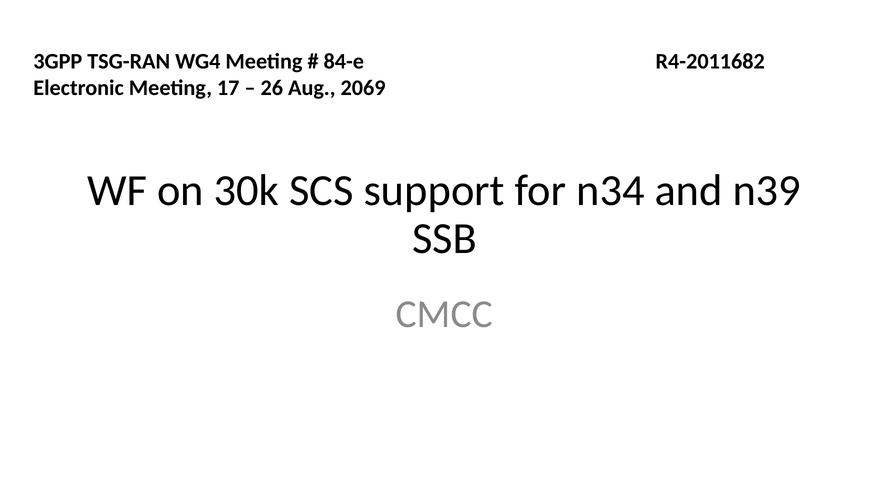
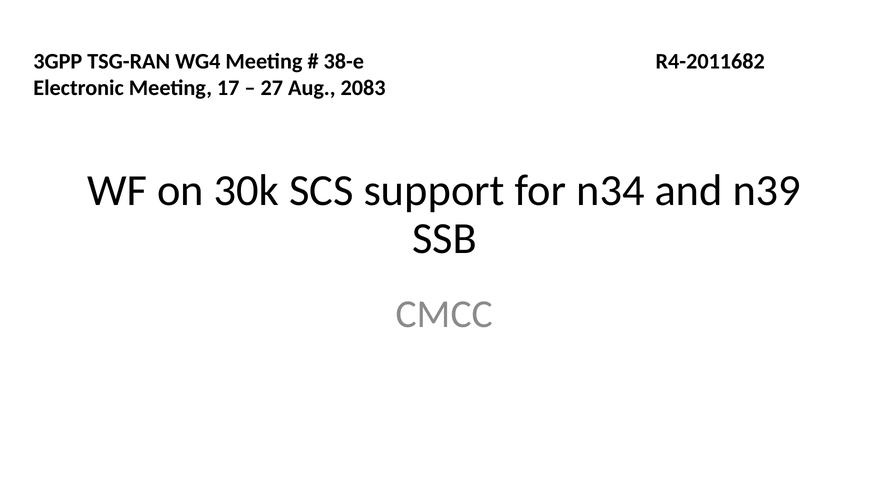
84-e: 84-e -> 38-e (344, 61)
26: 26 -> 27 (272, 88)
2069: 2069 -> 2083 (363, 88)
